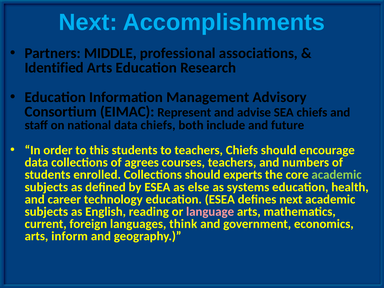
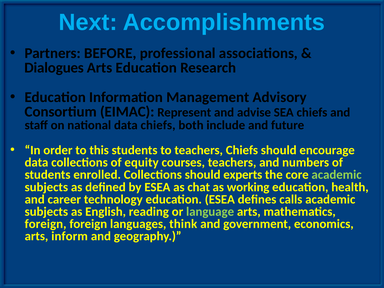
MIDDLE: MIDDLE -> BEFORE (110, 53)
Identified: Identified -> Dialogues (54, 68)
agrees: agrees -> equity (142, 162)
else: else -> chat (199, 187)
systems: systems -> working (248, 187)
defines next: next -> calls (291, 199)
language colour: pink -> light green (210, 212)
current: current -> foreign (46, 224)
